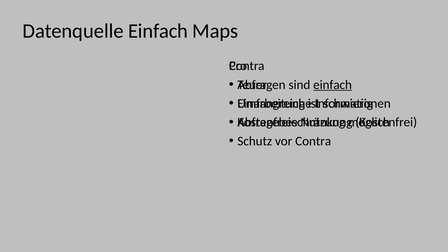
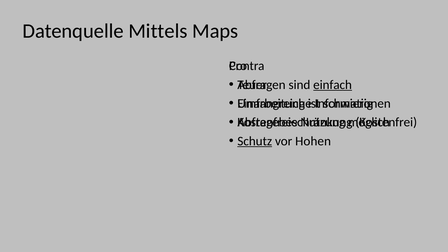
Datenquelle Einfach: Einfach -> Mittels (158, 31)
Schutz underline: none -> present (255, 141)
vor Contra: Contra -> Hohen (313, 141)
